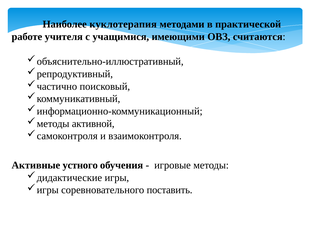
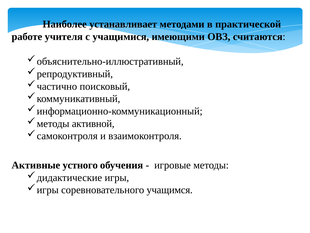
куклотерапия: куклотерапия -> устанавливает (123, 24)
поставить: поставить -> учащимся (170, 190)
